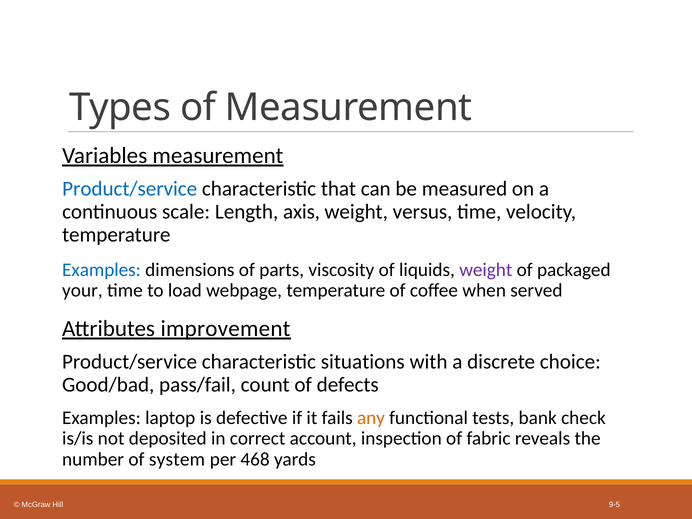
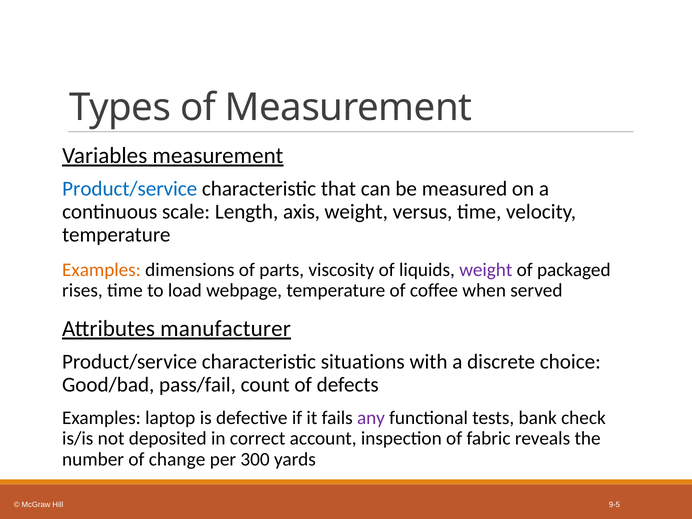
Examples colour: blue -> orange (101, 270)
your: your -> rises (82, 290)
improvement: improvement -> manufacturer (226, 328)
any colour: orange -> purple (371, 418)
system: system -> change (177, 459)
468: 468 -> 300 (255, 459)
